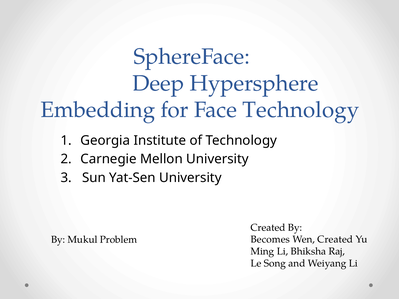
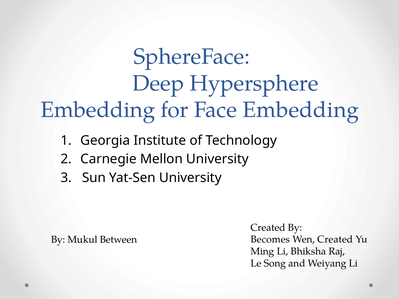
Face Technology: Technology -> Embedding (301, 110)
Problem: Problem -> Between (119, 240)
